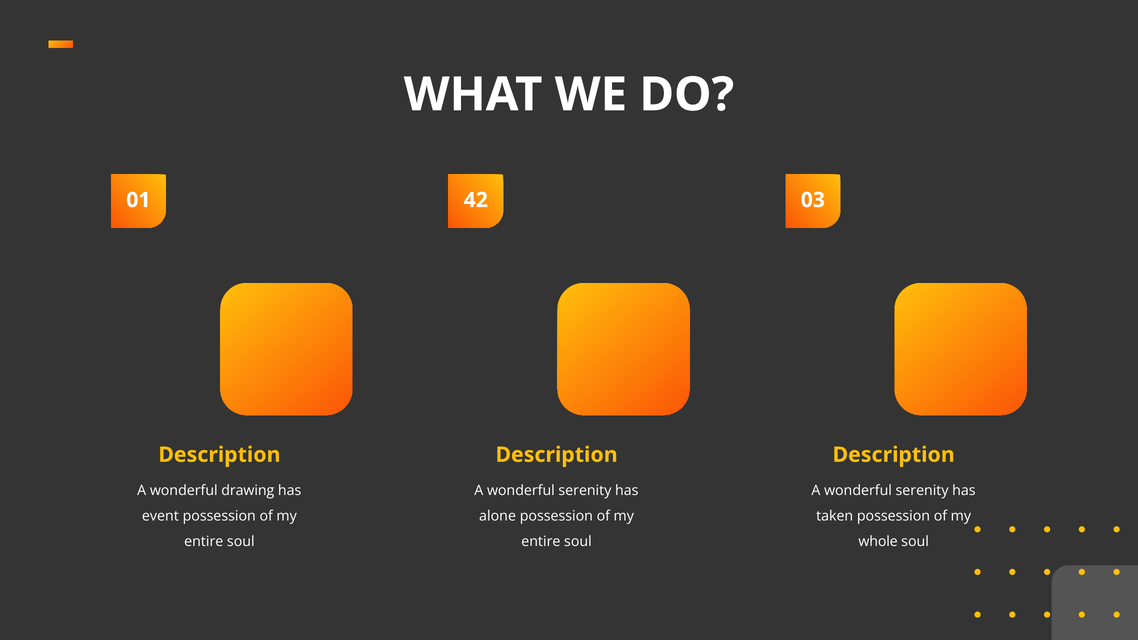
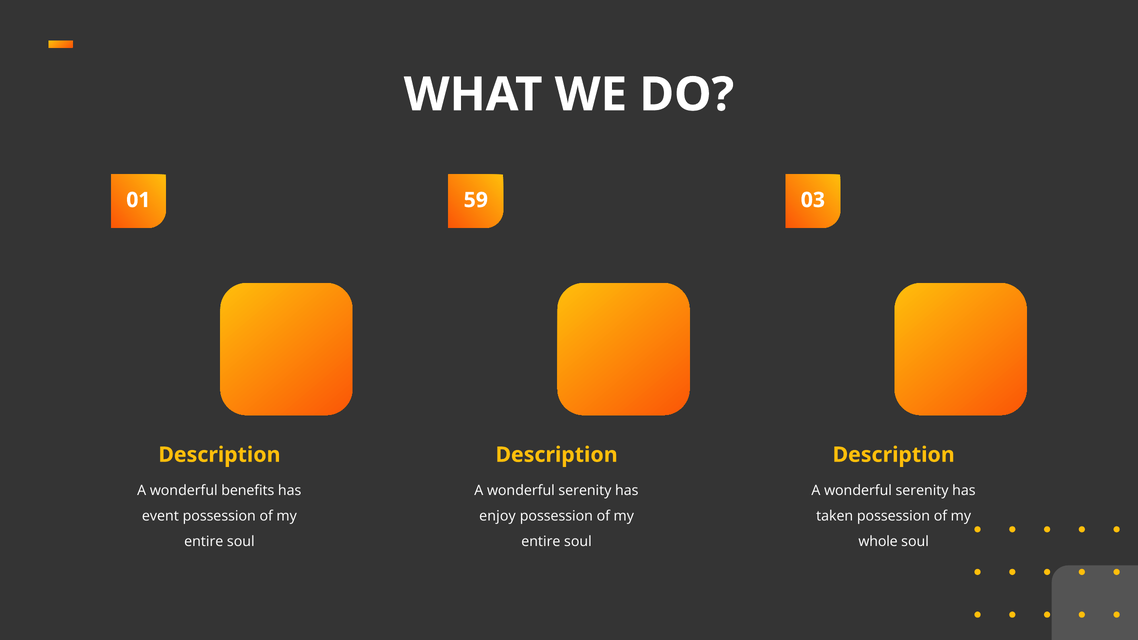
42: 42 -> 59 (476, 200)
drawing: drawing -> benefits (248, 491)
alone: alone -> enjoy (497, 516)
